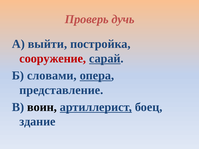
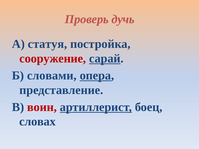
выйти: выйти -> статуя (47, 44)
воин colour: black -> red (42, 107)
здание: здание -> словах (37, 122)
